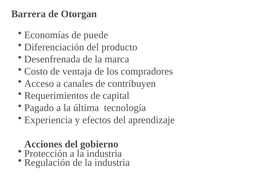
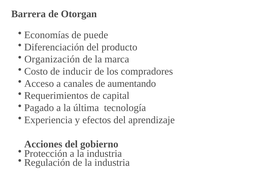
Desenfrenada: Desenfrenada -> Organización (52, 59)
ventaja: ventaja -> inducir (77, 71)
contribuyen: contribuyen -> aumentando (132, 83)
